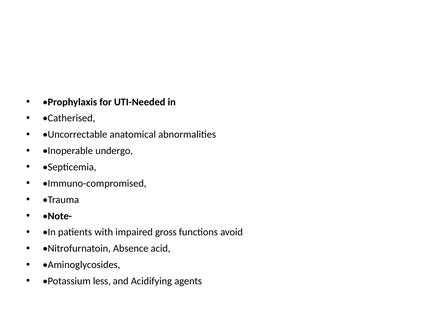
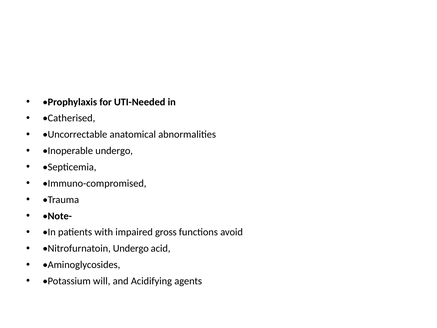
Nitrofurnatoin Absence: Absence -> Undergo (131, 248)
less: less -> will (102, 281)
